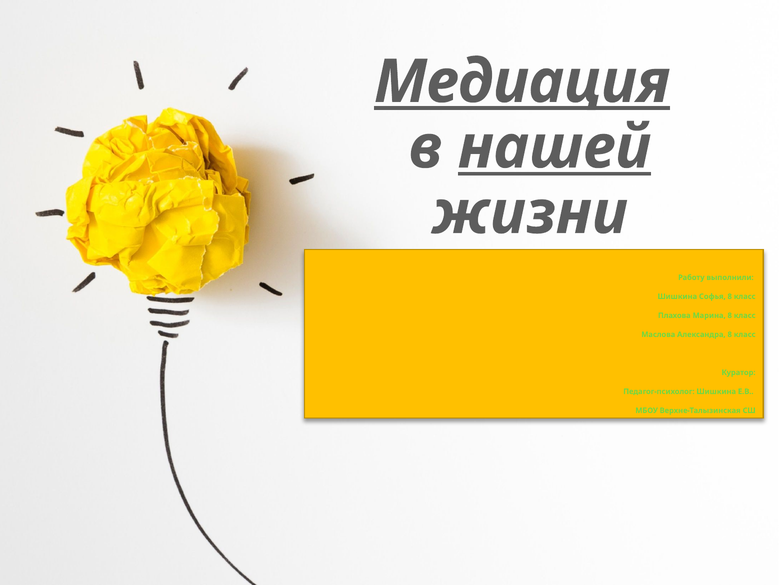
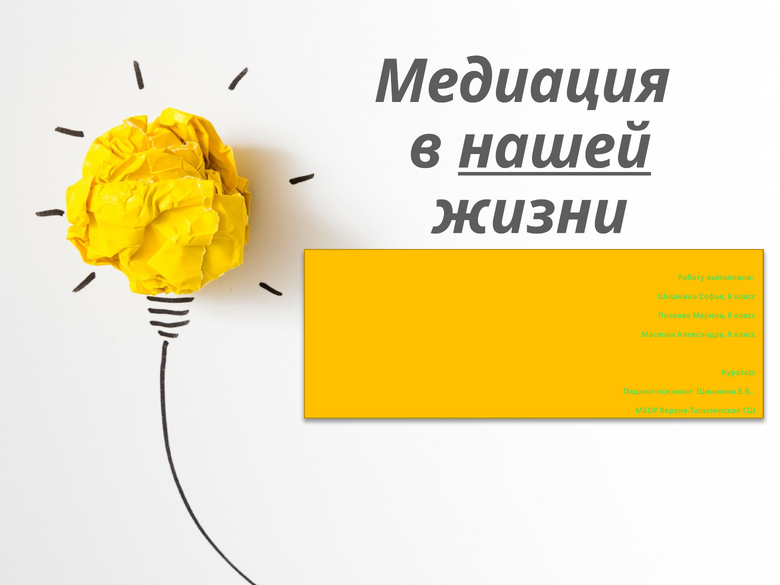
Медиация underline: present -> none (522, 82)
